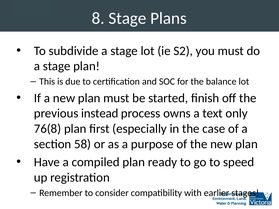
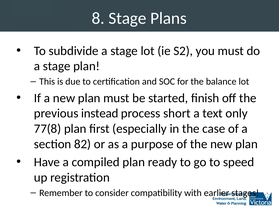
owns: owns -> short (177, 113)
76(8: 76(8 -> 77(8 (48, 129)
58: 58 -> 82 (83, 144)
